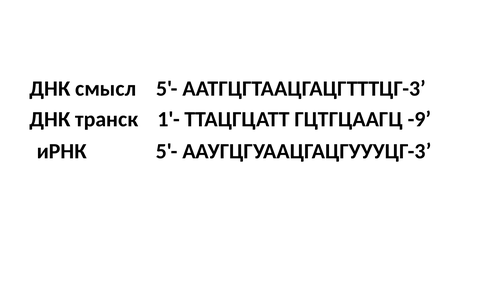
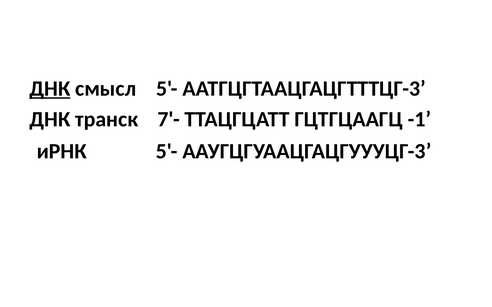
ДНК underline: none -> present (50, 89)
1'-: 1'- -> 7'- (169, 119)
-9: -9 -> -1 (419, 119)
